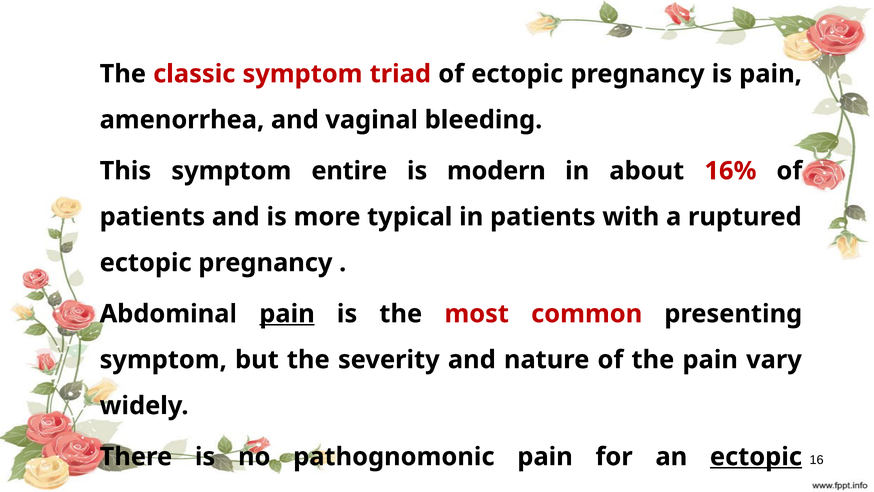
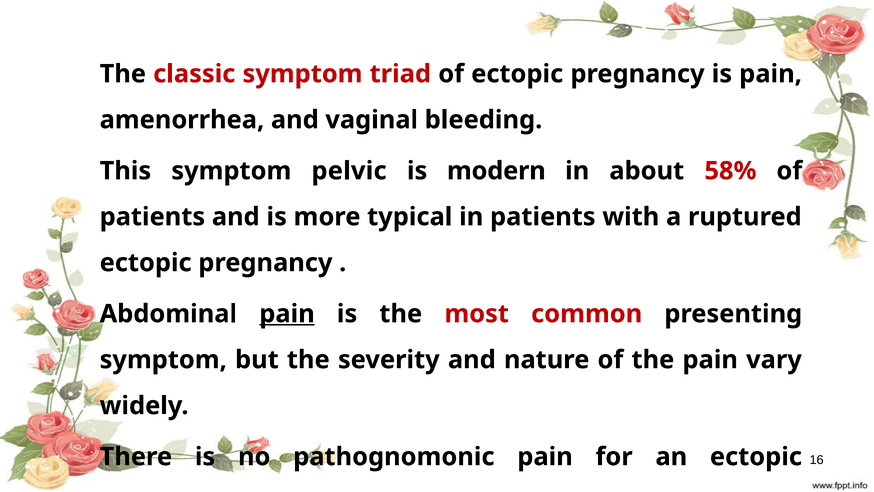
entire: entire -> pelvic (349, 171)
16%: 16% -> 58% (730, 171)
ectopic underline: present -> none (756, 456)
